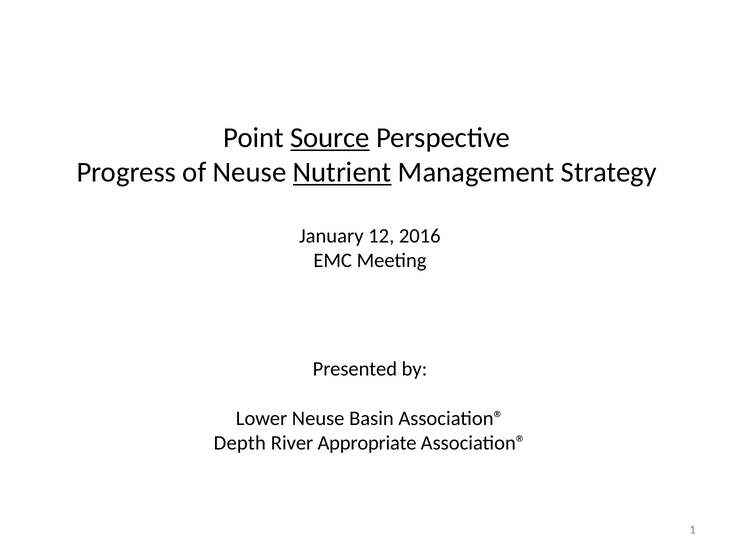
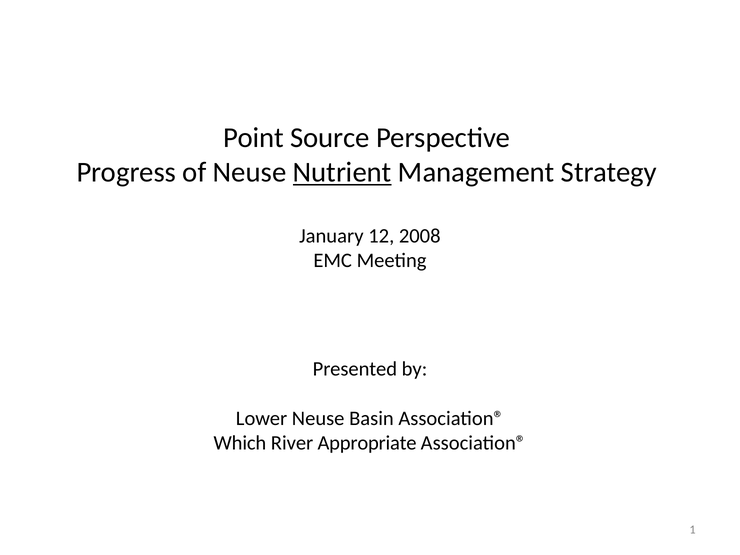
Source underline: present -> none (330, 138)
2016: 2016 -> 2008 (420, 236)
Depth: Depth -> Which (240, 443)
